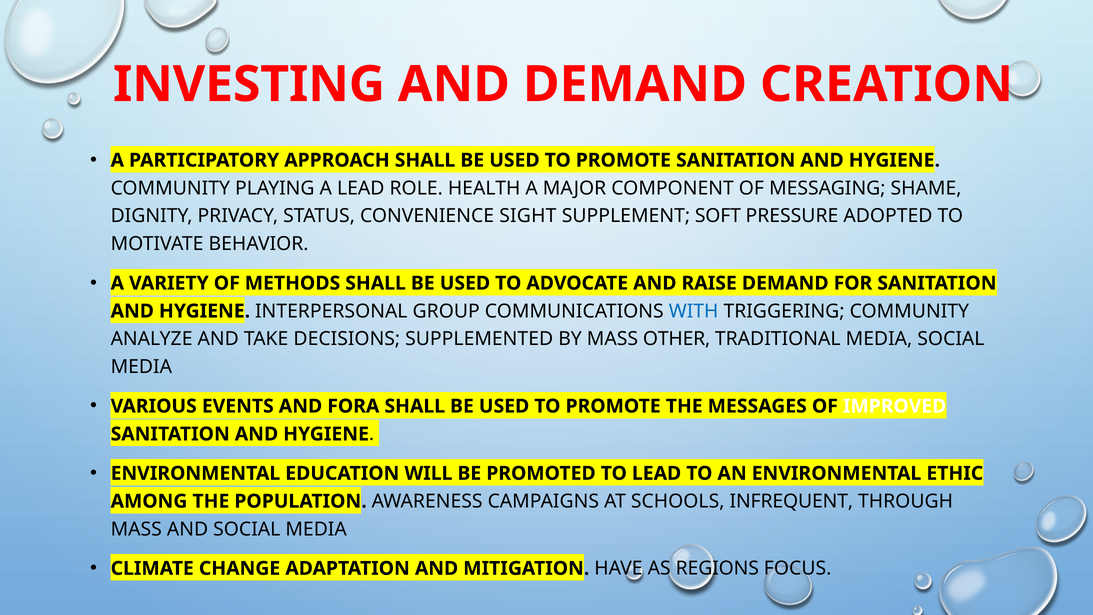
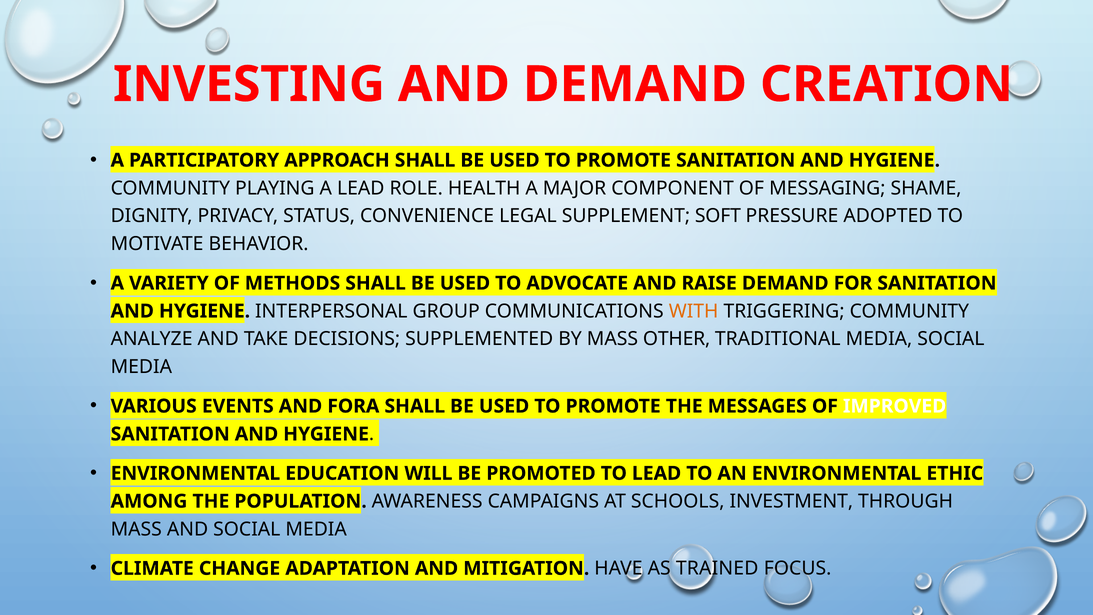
SIGHT: SIGHT -> LEGAL (528, 216)
WITH colour: blue -> orange (694, 311)
INFREQUENT: INFREQUENT -> INVESTMENT (791, 501)
REGIONS: REGIONS -> TRAINED (717, 568)
